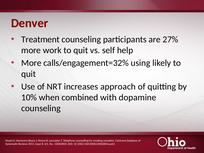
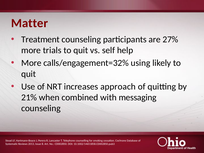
Denver: Denver -> Matter (29, 23)
work: work -> trials (52, 50)
10%: 10% -> 21% (29, 97)
dopamine: dopamine -> messaging (138, 97)
